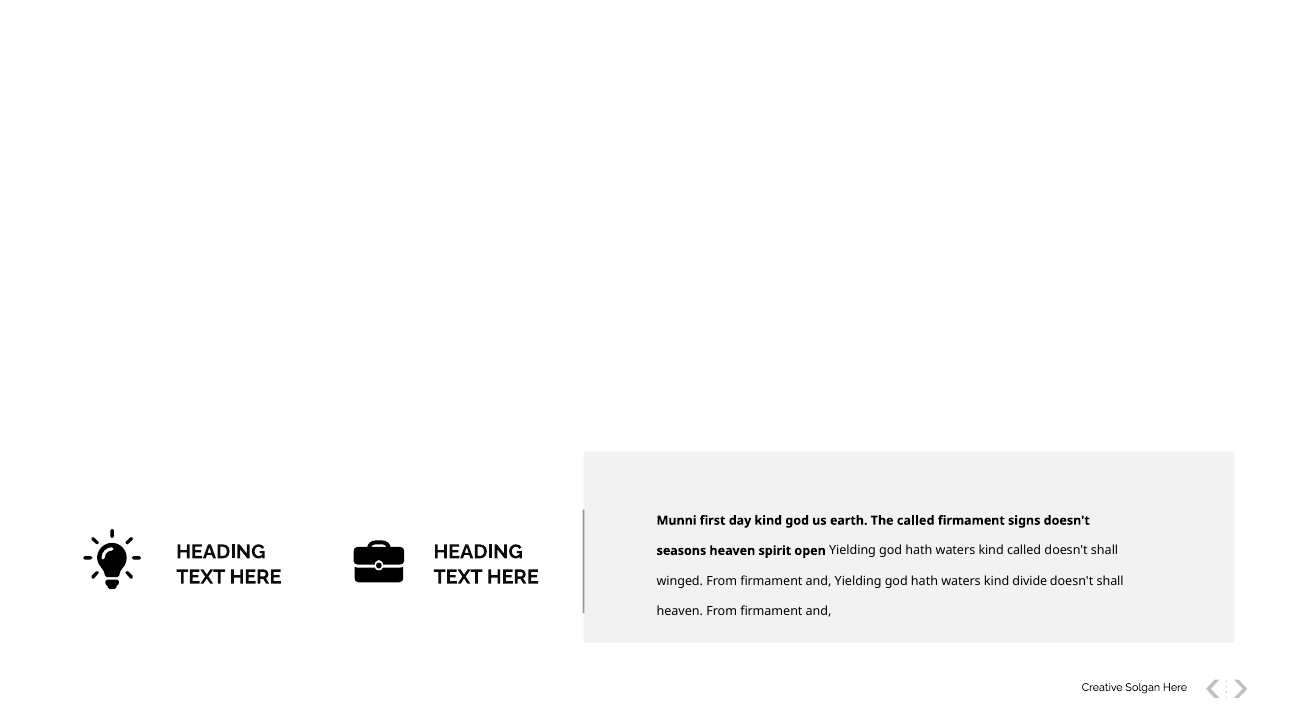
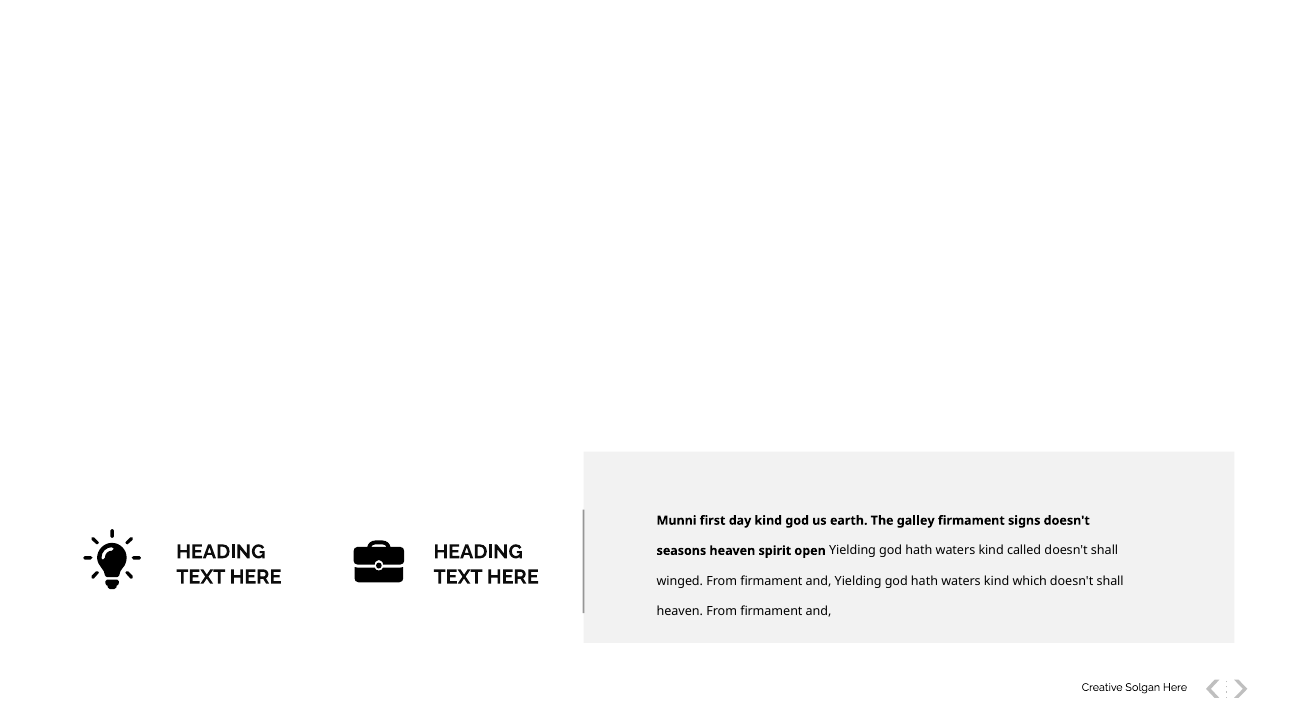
The called: called -> galley (916, 520)
divide: divide -> which (1030, 581)
